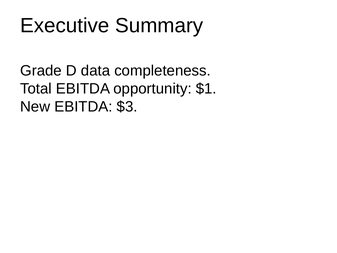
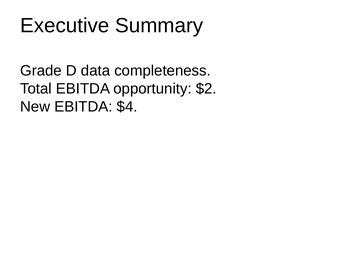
$1: $1 -> $2 (206, 89)
$3: $3 -> $4 (127, 107)
